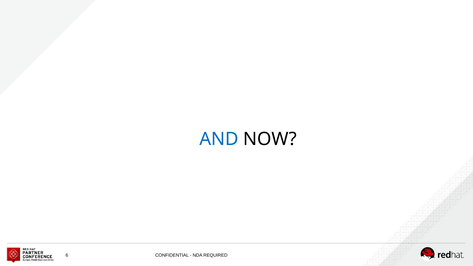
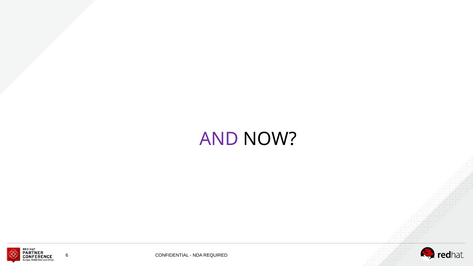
AND colour: blue -> purple (219, 139)
